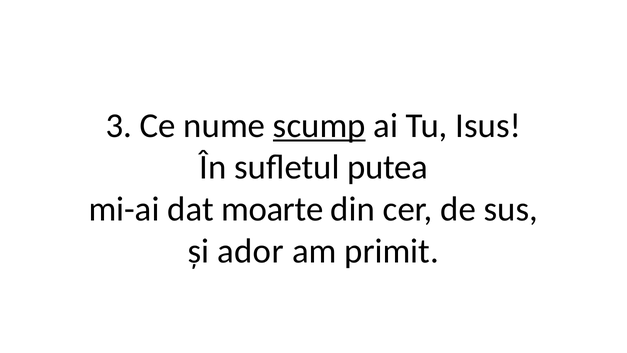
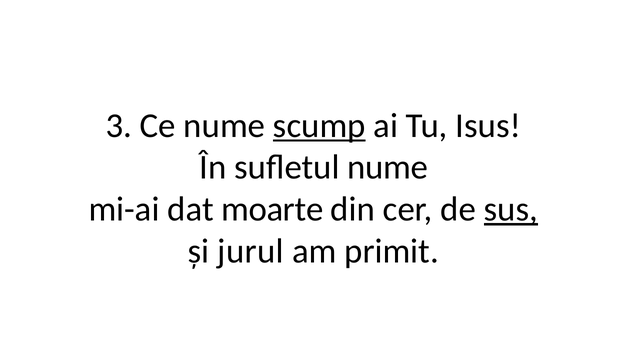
sufletul putea: putea -> nume (388, 167)
sus underline: none -> present (511, 209)
ador: ador -> jurul (251, 251)
